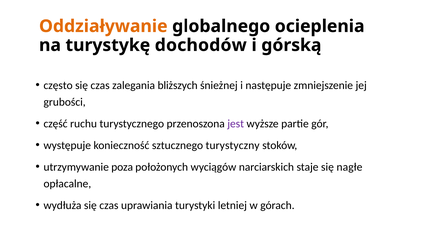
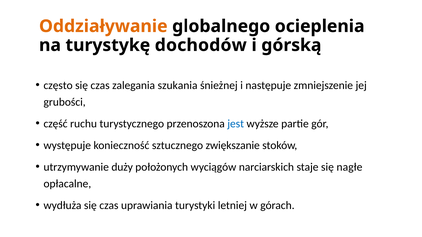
bliższych: bliższych -> szukania (178, 86)
jest colour: purple -> blue (236, 124)
turystyczny: turystyczny -> zwiększanie (233, 146)
poza: poza -> duży (122, 167)
